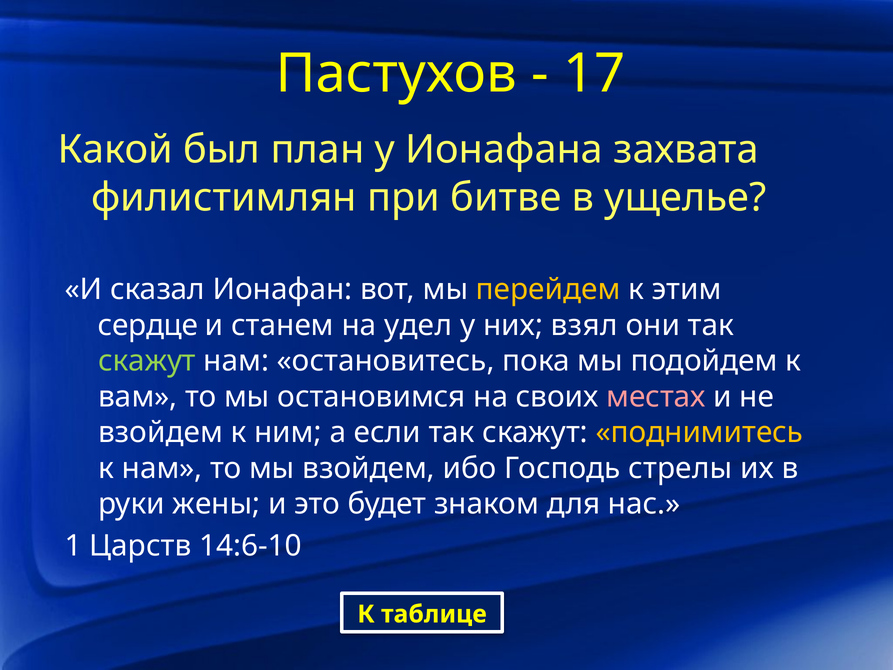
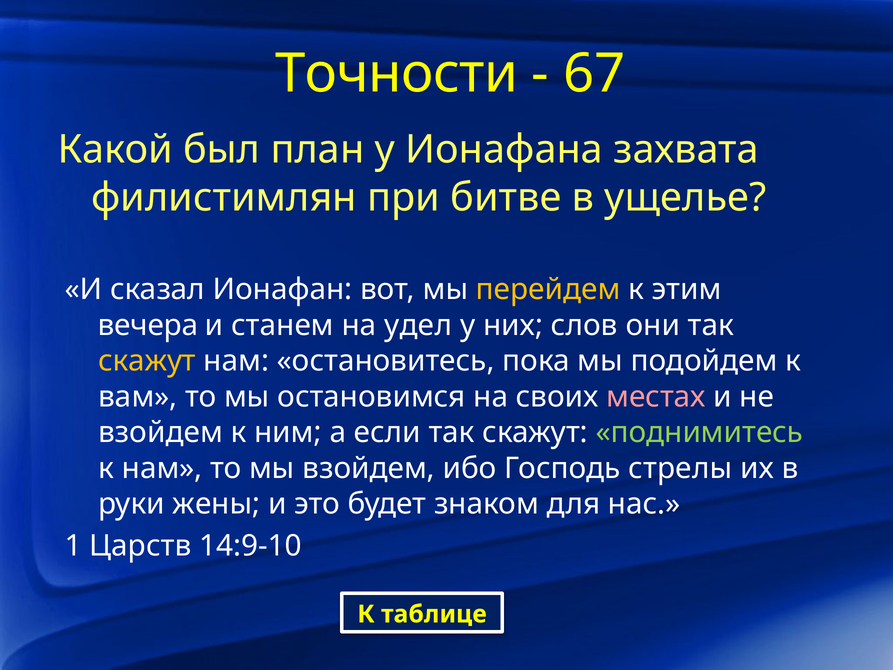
Пастухов: Пастухов -> Точности (397, 74)
17: 17 -> 67 (594, 74)
сердце: сердце -> вечера (148, 325)
взял: взял -> слов (584, 325)
скажут colour: light green -> yellow (147, 361)
поднимитесь colour: yellow -> light green (699, 432)
14:6-10: 14:6-10 -> 14:9-10 (250, 546)
